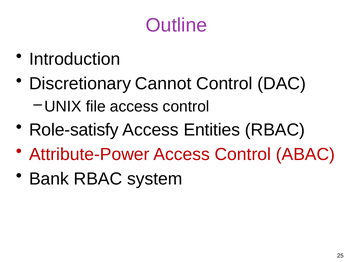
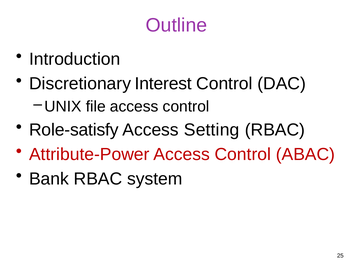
Cannot: Cannot -> Interest (163, 84)
Entities: Entities -> Setting (212, 130)
